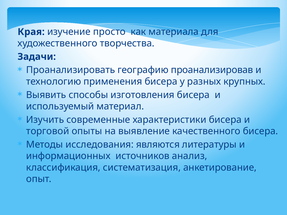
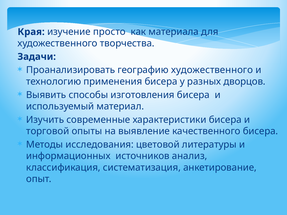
географию проанализировав: проанализировав -> художественного (212, 70)
крупных: крупных -> дворцов (245, 82)
являются: являются -> цветовой (158, 145)
